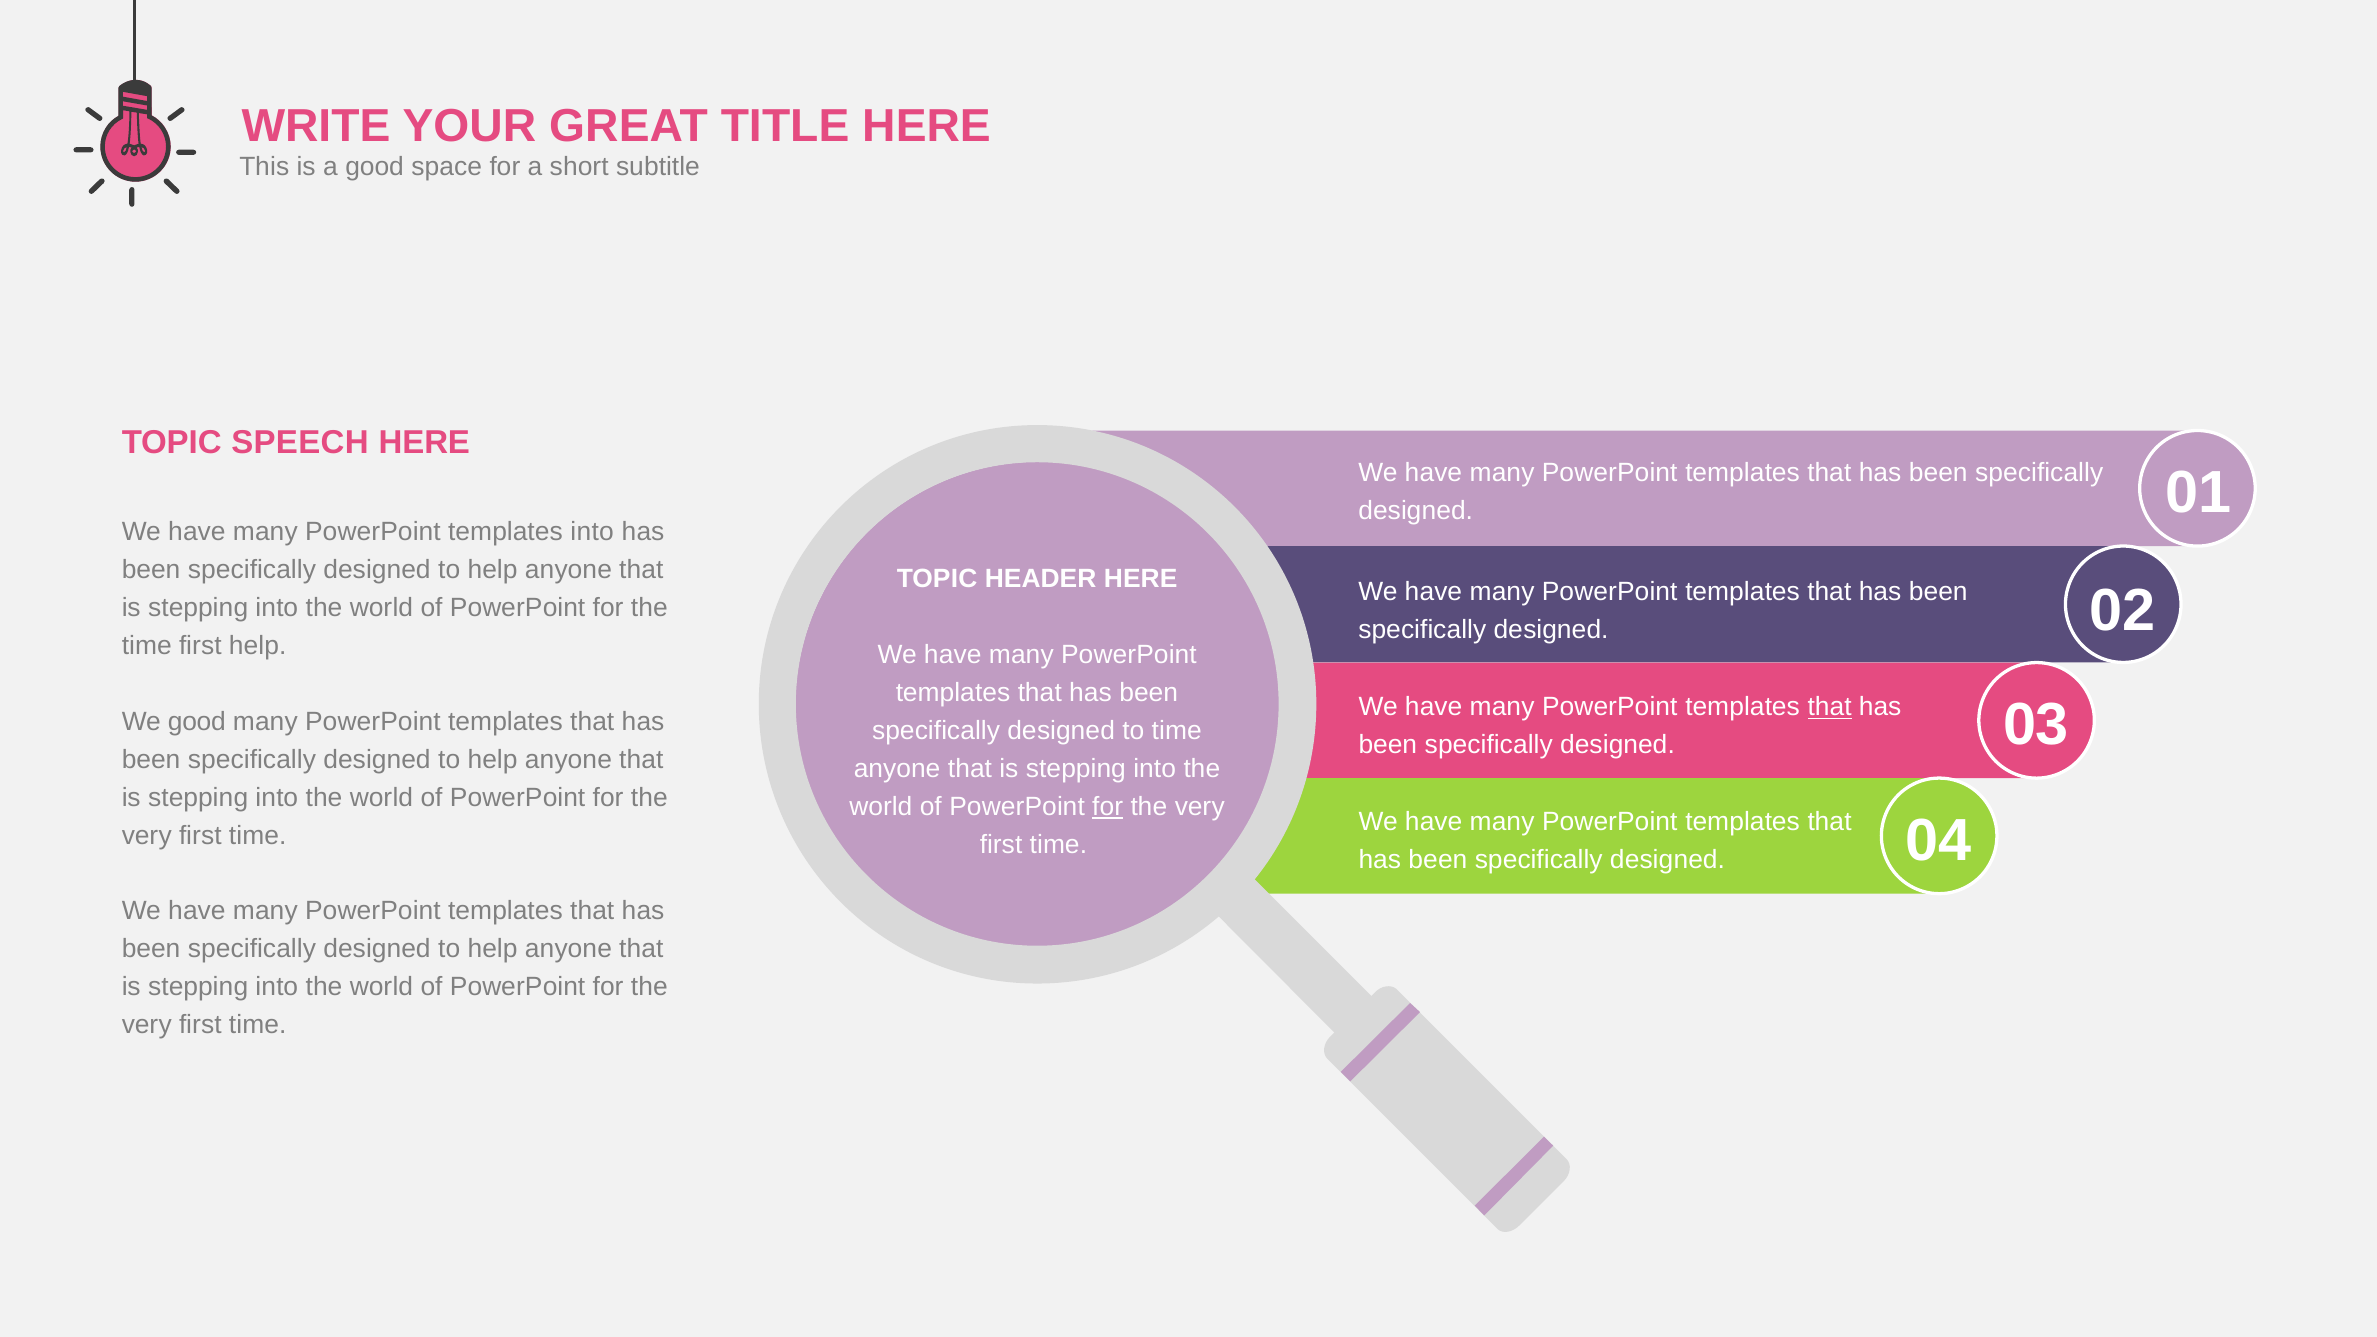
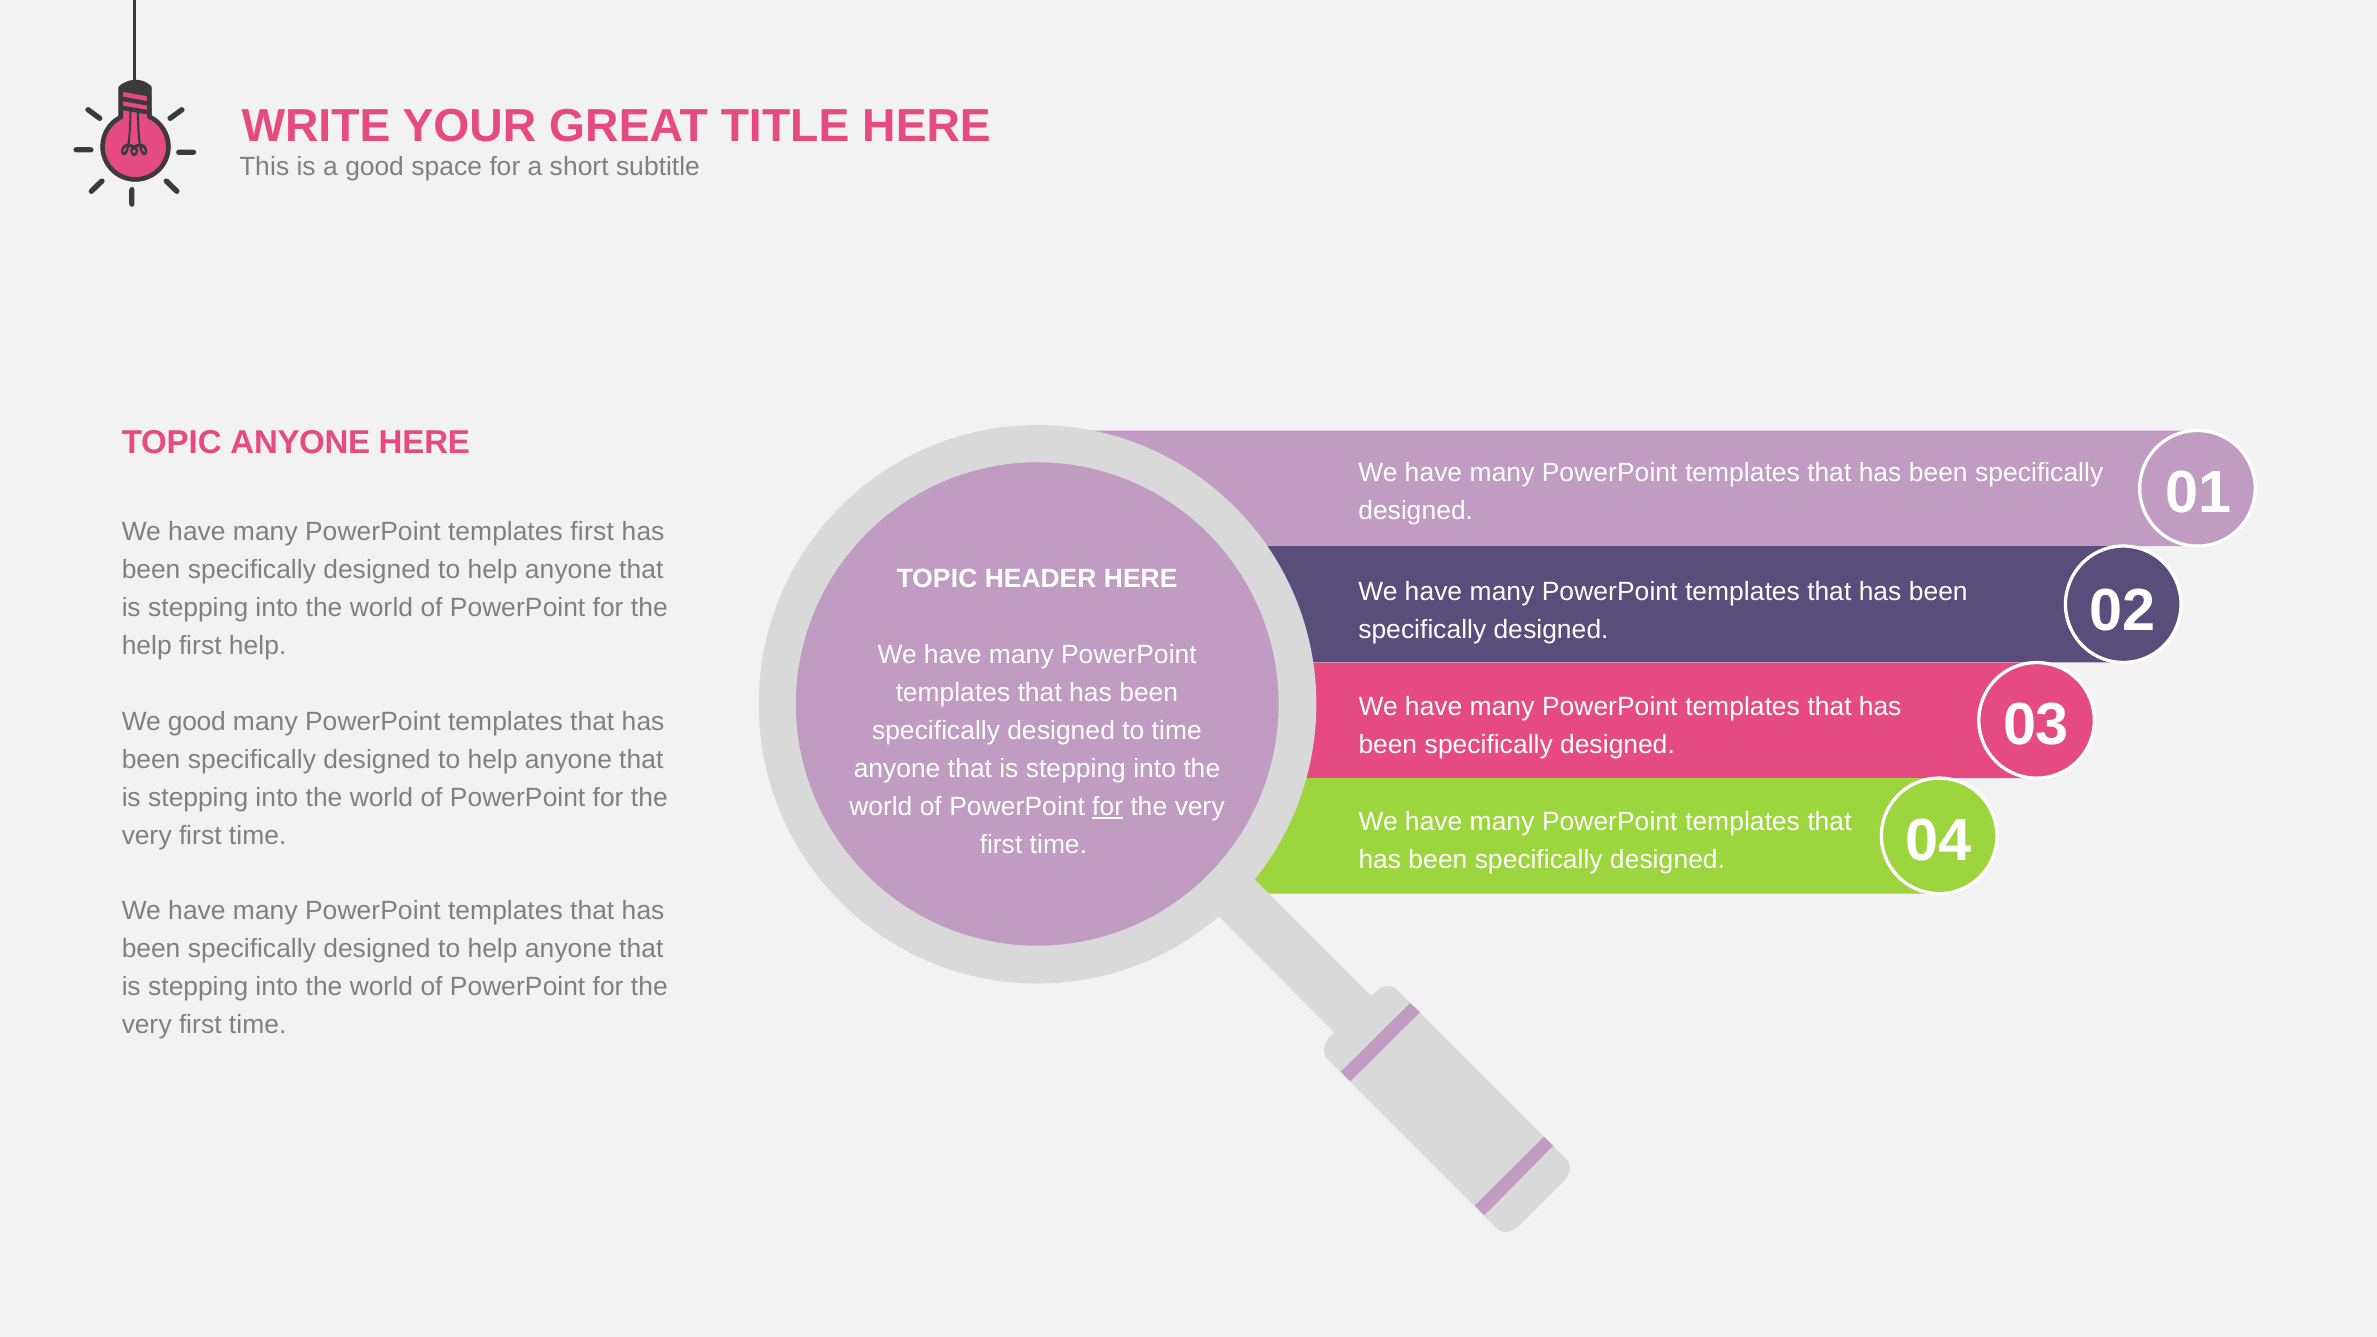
TOPIC SPEECH: SPEECH -> ANYONE (300, 443)
templates into: into -> first (592, 532)
time: time -> help (147, 646)
that underline: present -> none (1830, 707)
